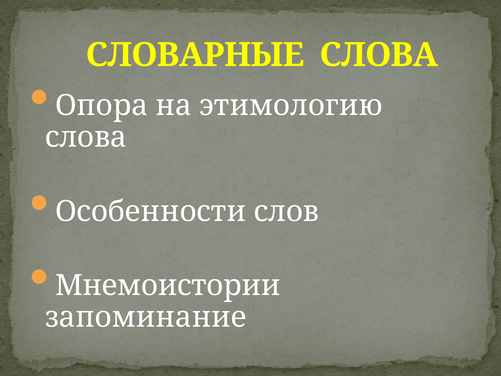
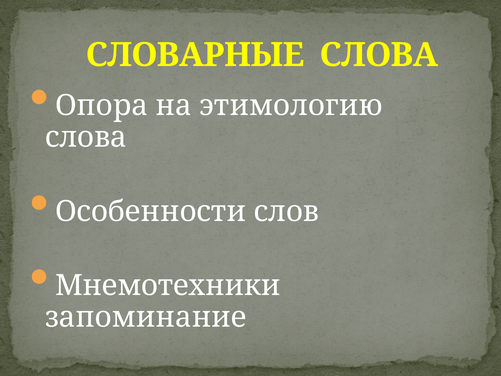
Мнемоистории: Мнемоистории -> Мнемотехники (168, 285)
